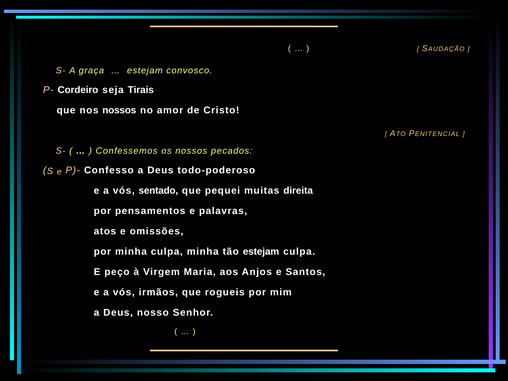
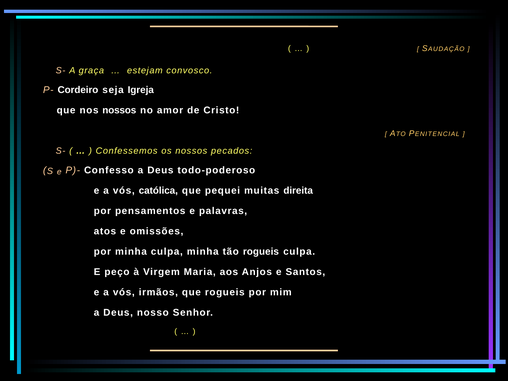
Tirais: Tirais -> Igreja (141, 90)
sentado: sentado -> católica (158, 191)
tão estejam: estejam -> rogueis (261, 252)
